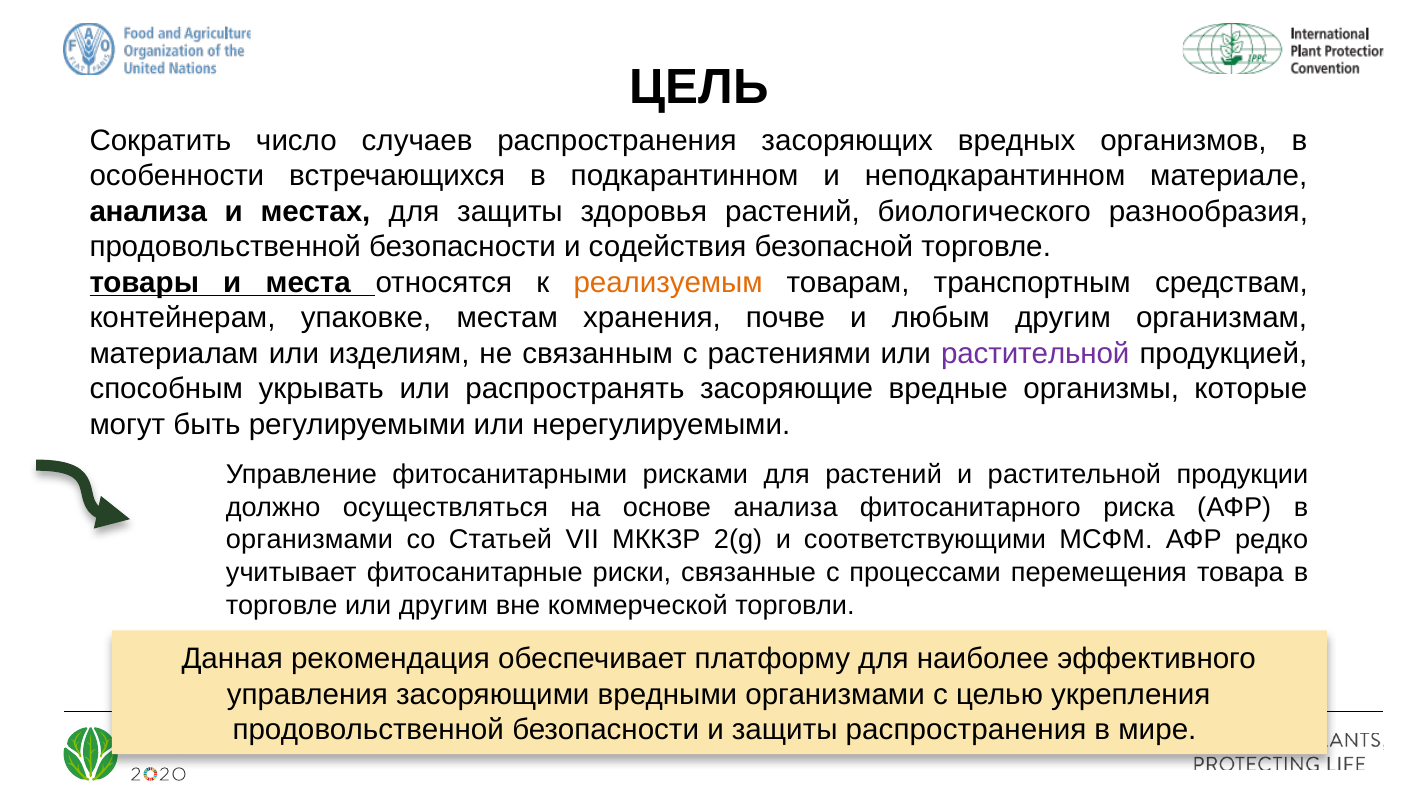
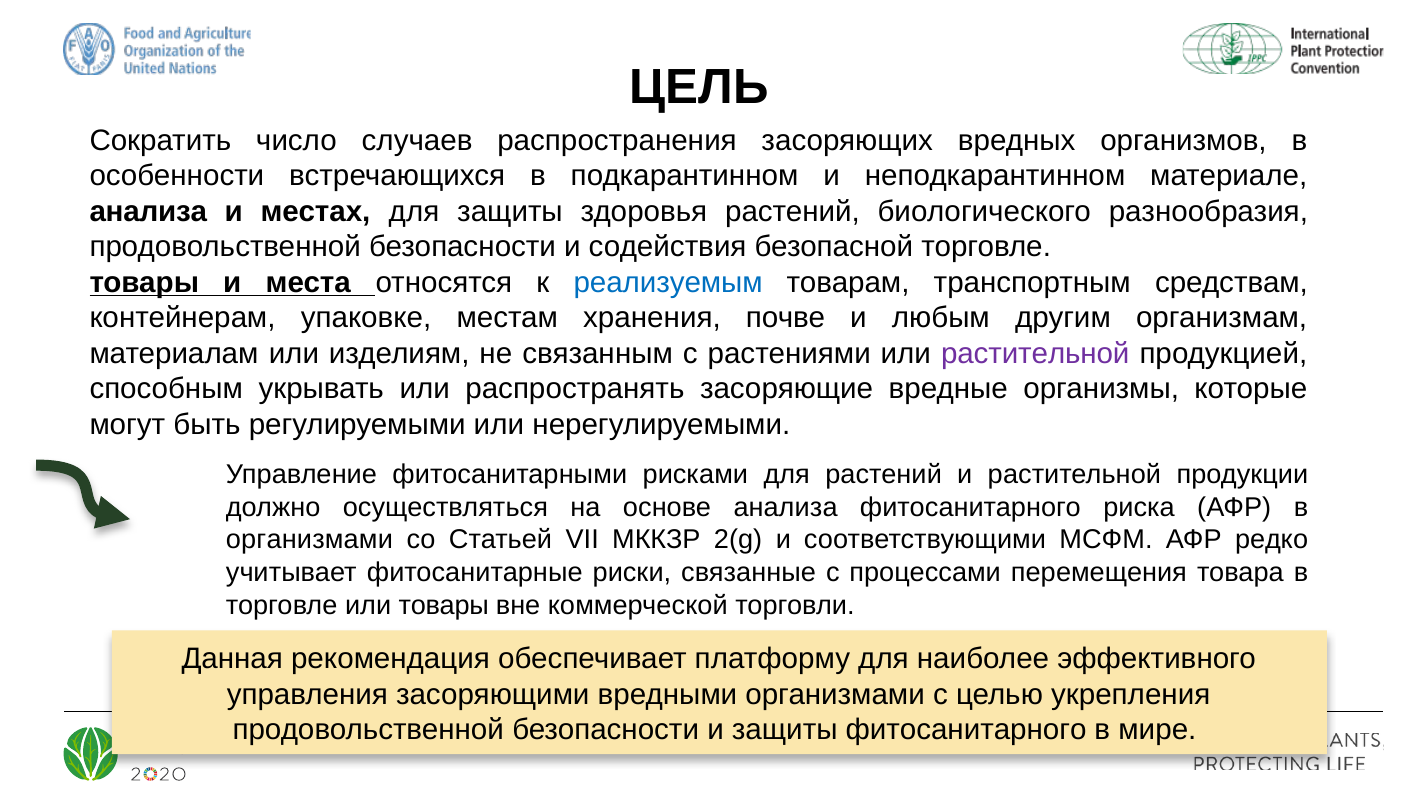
реализуемым colour: orange -> blue (668, 283)
или другим: другим -> товары (444, 605)
защиты распространения: распространения -> фитосанитарного (966, 730)
